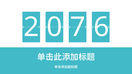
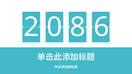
0 7: 7 -> 8 (78, 27)
